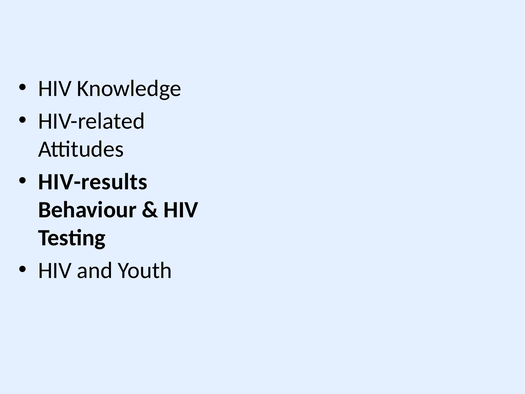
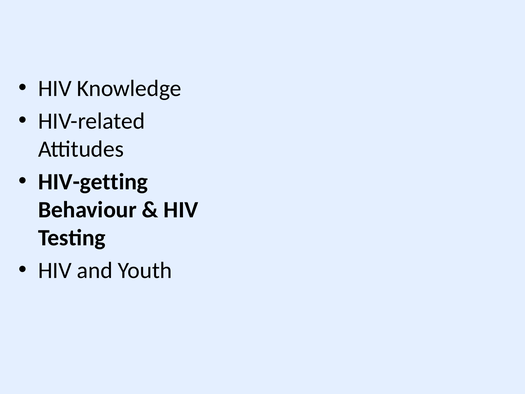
HIV-results: HIV-results -> HIV-getting (93, 182)
